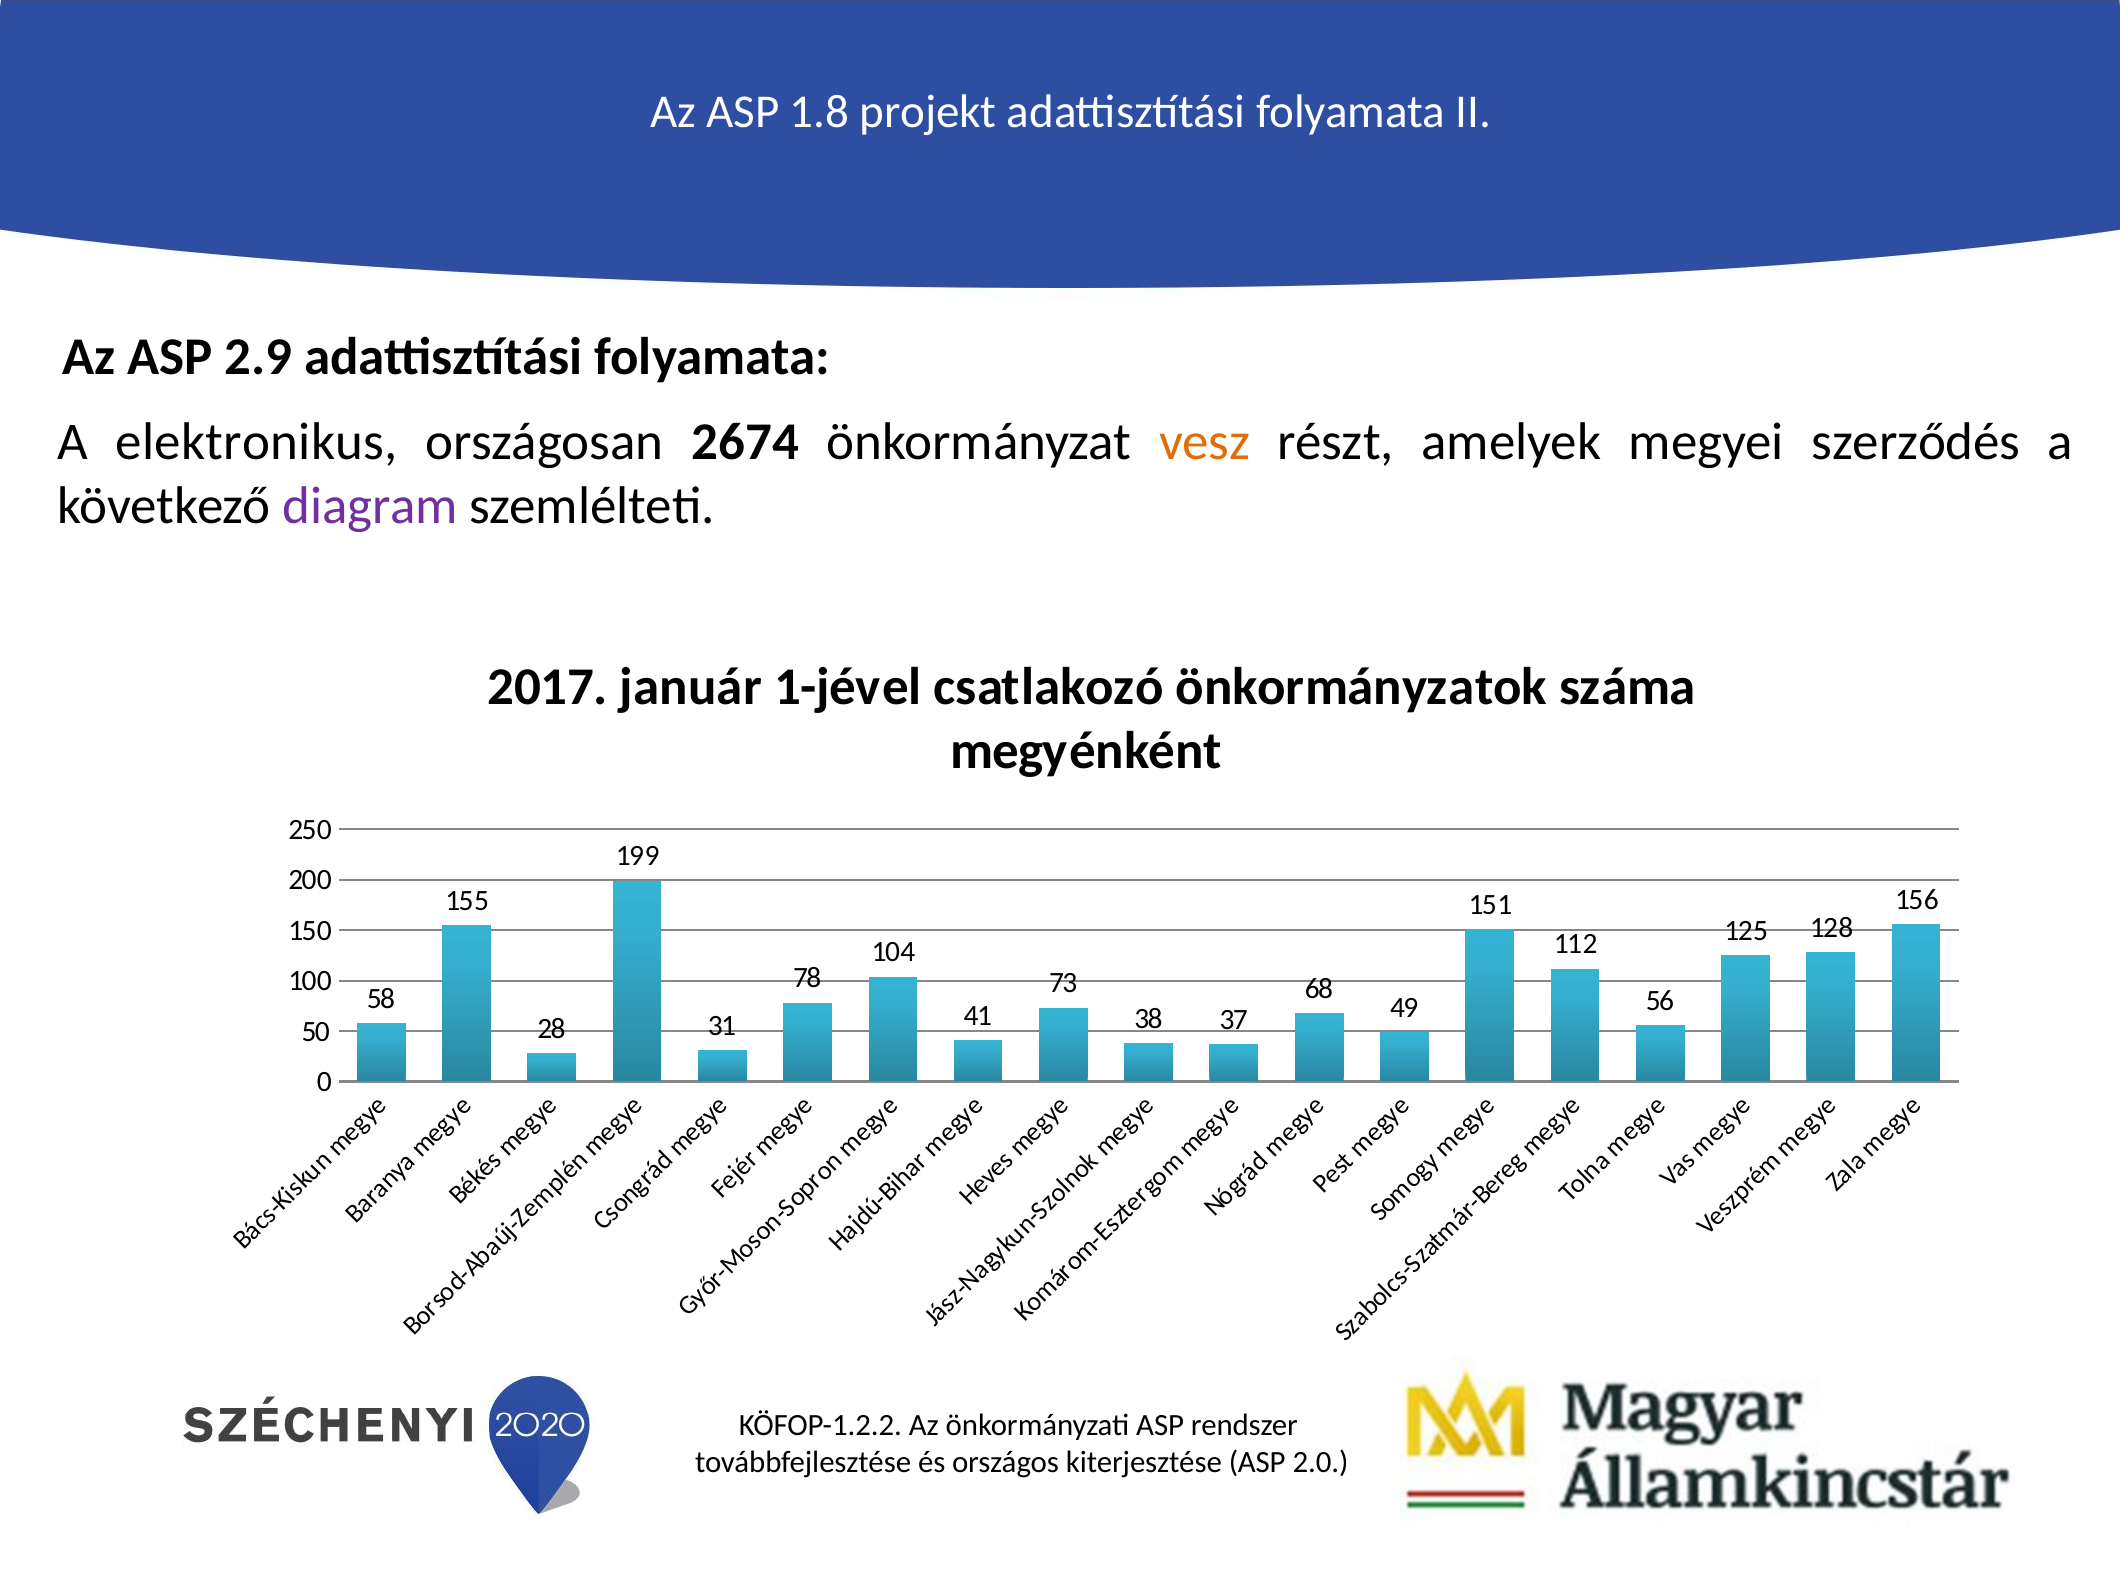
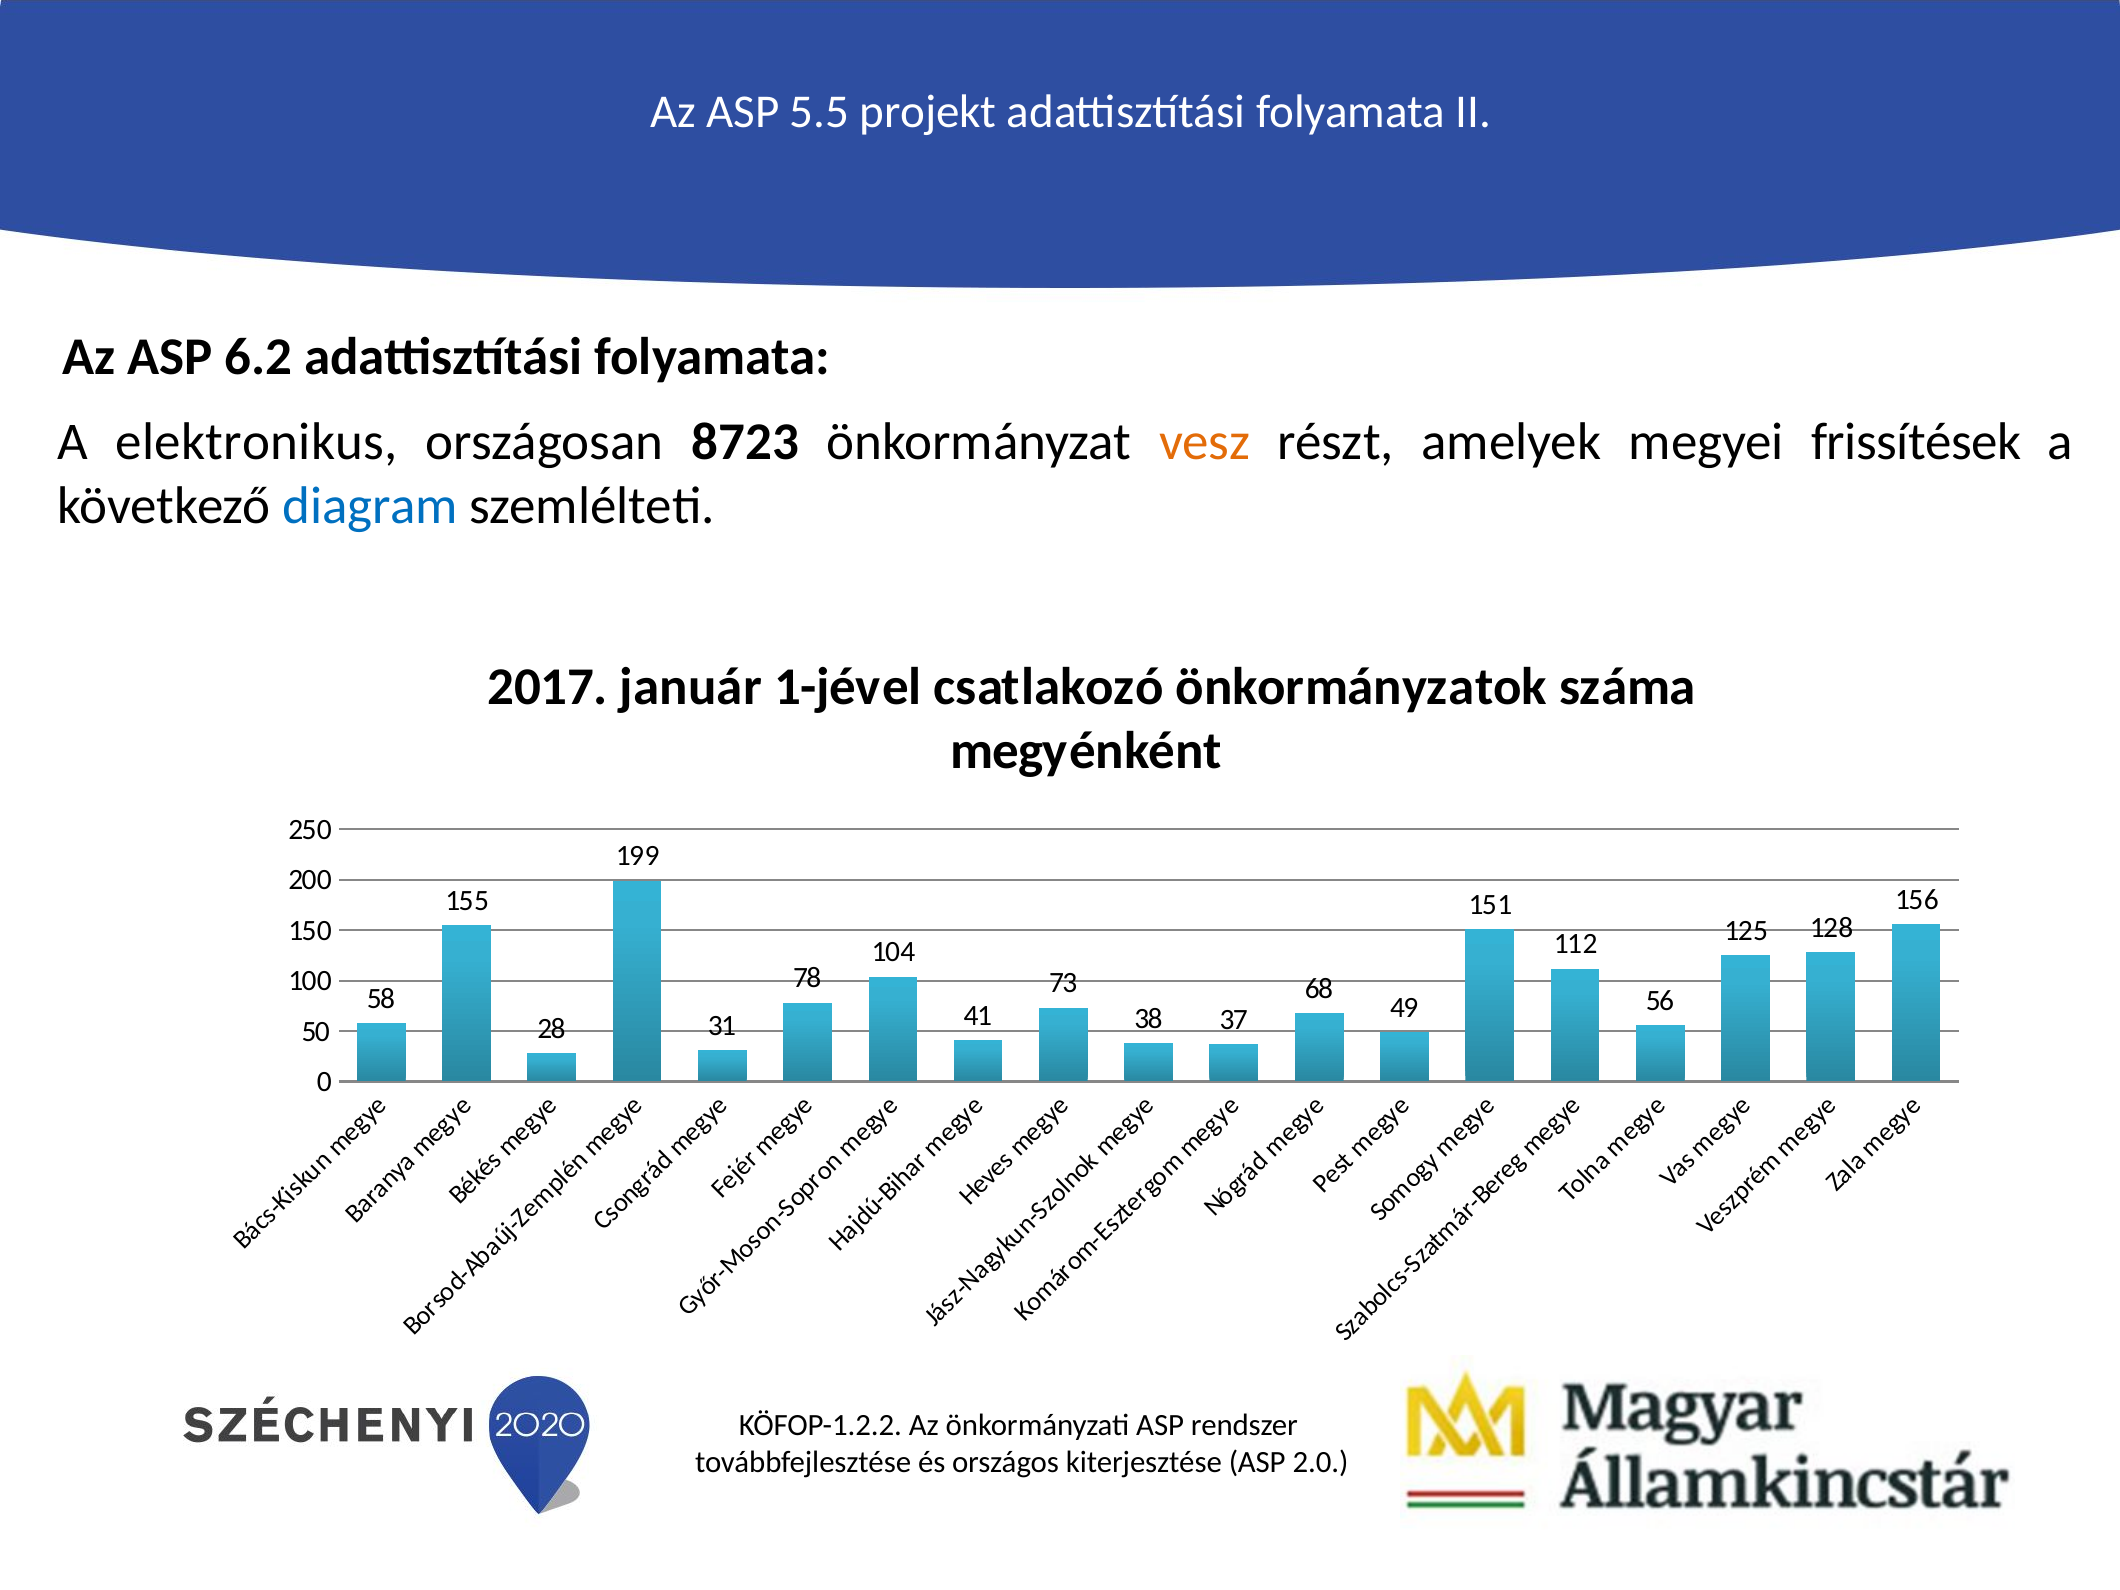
1.8: 1.8 -> 5.5 (820, 112)
2.9: 2.9 -> 6.2 (258, 357)
2674: 2674 -> 8723 (745, 442)
szerződés: szerződés -> frissítések (1916, 442)
diagram colour: purple -> blue (370, 506)
